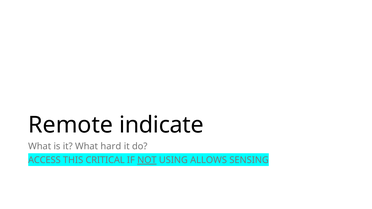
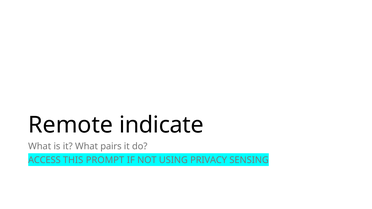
hard: hard -> pairs (111, 146)
CRITICAL: CRITICAL -> PROMPT (105, 160)
NOT underline: present -> none (147, 160)
ALLOWS: ALLOWS -> PRIVACY (209, 160)
